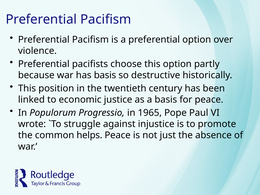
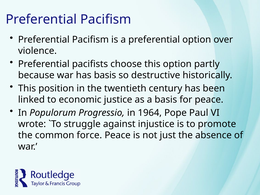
1965: 1965 -> 1964 (150, 113)
helps: helps -> force (89, 135)
